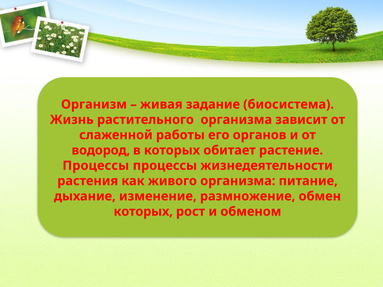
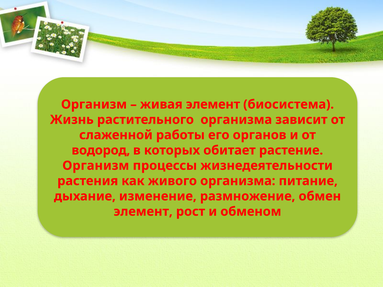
живая задание: задание -> элемент (213, 104)
Процессы: Процессы -> Организм (96, 166)
которых: которых -> элемент (143, 212)
